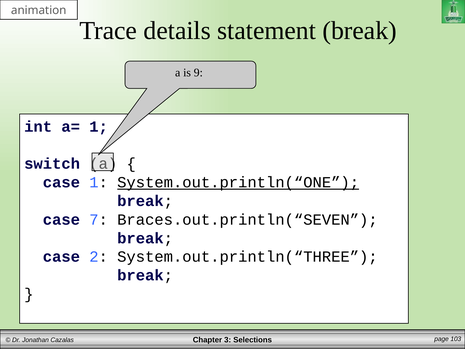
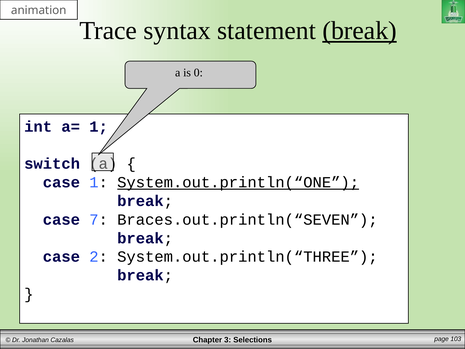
details: details -> syntax (177, 31)
break underline: none -> present (360, 31)
9: 9 -> 0 (198, 72)
